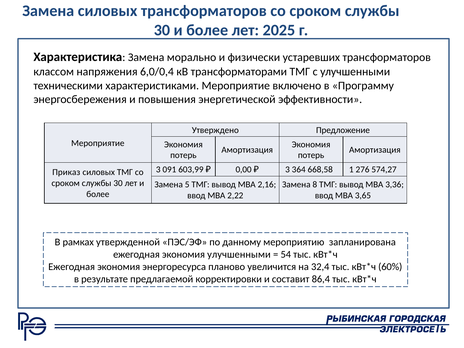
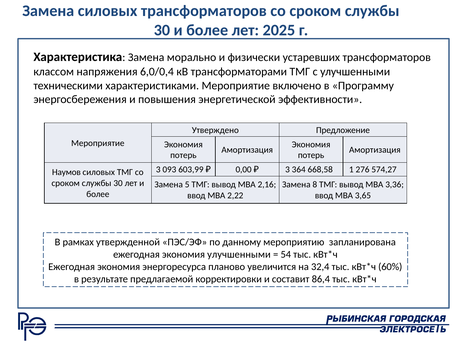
091: 091 -> 093 (169, 170)
Приказ: Приказ -> Наумов (66, 172)
